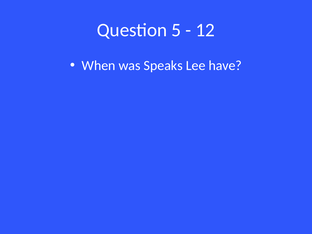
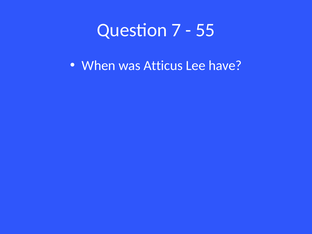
5: 5 -> 7 (176, 30)
12: 12 -> 55 (205, 30)
Speaks: Speaks -> Atticus (163, 65)
